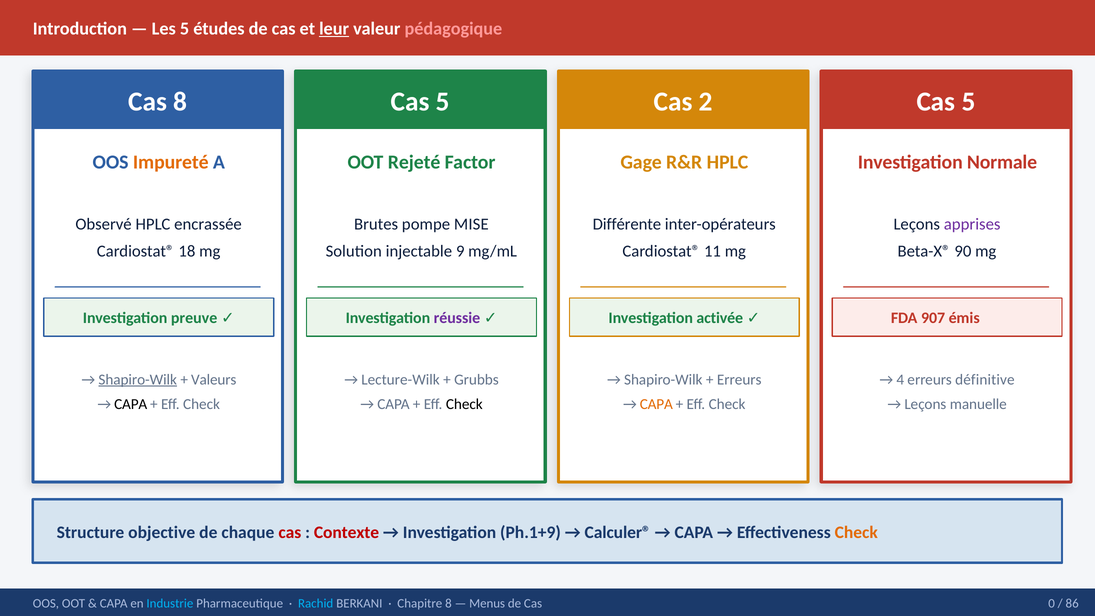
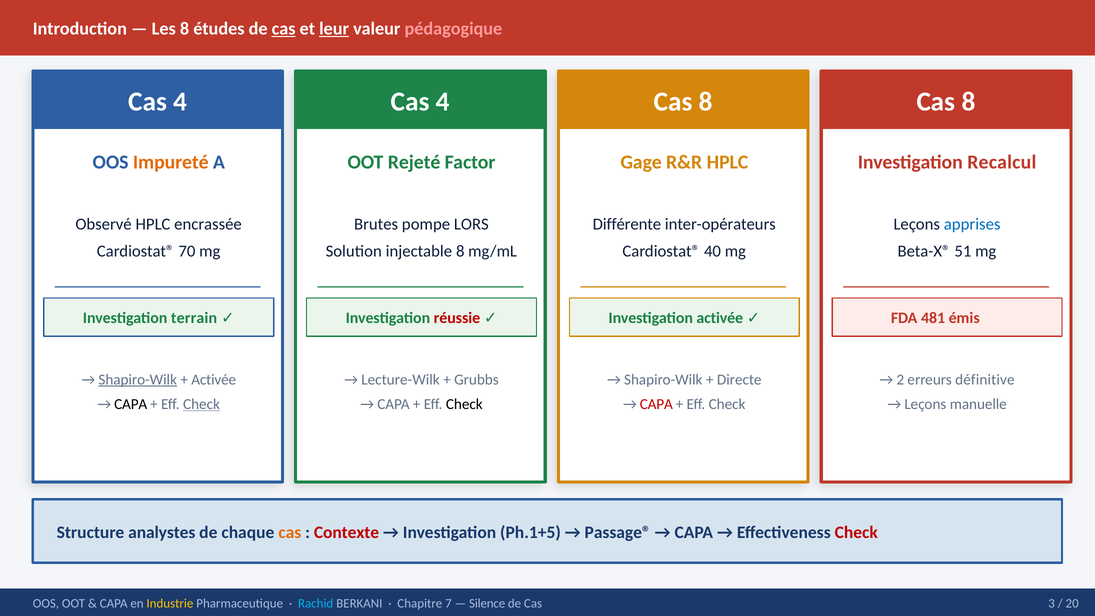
Les 5: 5 -> 8 (185, 29)
cas underline: none -> present (284, 29)
8: 8 -> 4 (180, 102)
5: 5 -> 4 (443, 102)
2: 2 -> 8 (706, 102)
5: 5 -> 8 (968, 102)
Normale: Normale -> Recalcul (1002, 162)
MISE: MISE -> LORS (471, 224)
apprises colour: purple -> blue (972, 224)
18: 18 -> 70 (187, 251)
injectable 9: 9 -> 8 (460, 251)
11: 11 -> 40 (713, 251)
90: 90 -> 51 (963, 251)
preuve: preuve -> terrain (194, 318)
réussie colour: purple -> red (457, 318)
907: 907 -> 481 (933, 318)
Valeurs: Valeurs -> Activée (214, 380)
Erreurs: Erreurs -> Directe (739, 380)
4: 4 -> 2 (900, 380)
Check underline: none -> present (202, 404)
CAPA colour: orange -> red (656, 404)
objective: objective -> analystes (162, 532)
cas colour: red -> orange (290, 532)
Ph.1+9: Ph.1+9 -> Ph.1+5 (530, 532)
Calculer®: Calculer® -> Passage® (618, 532)
Check colour: orange -> red (856, 532)
Industrie colour: light blue -> yellow (170, 603)
Chapitre 8: 8 -> 7 (448, 603)
Menus: Menus -> Silence (487, 603)
0: 0 -> 3 (1052, 603)
86: 86 -> 20 (1072, 603)
